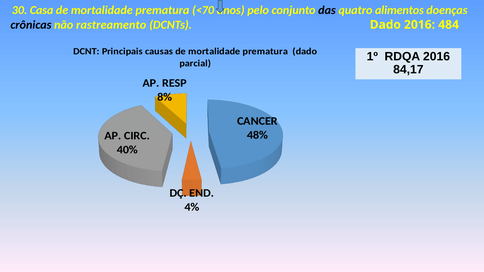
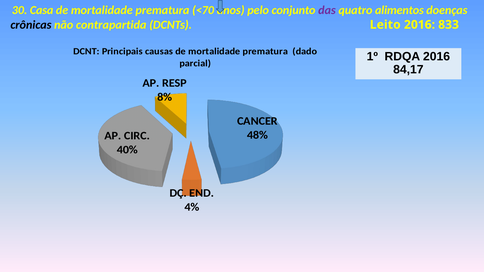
das colour: black -> purple (327, 10)
rastreamento: rastreamento -> contrapartida (111, 25)
DCNTs Dado: Dado -> Leito (385, 25)
484: 484 -> 833 (449, 25)
